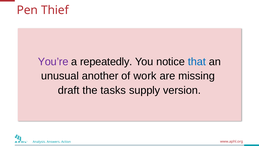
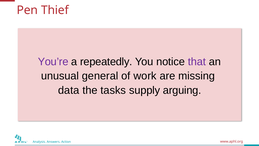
that colour: blue -> purple (197, 62)
another: another -> general (100, 76)
draft: draft -> data (69, 90)
version: version -> arguing (182, 90)
